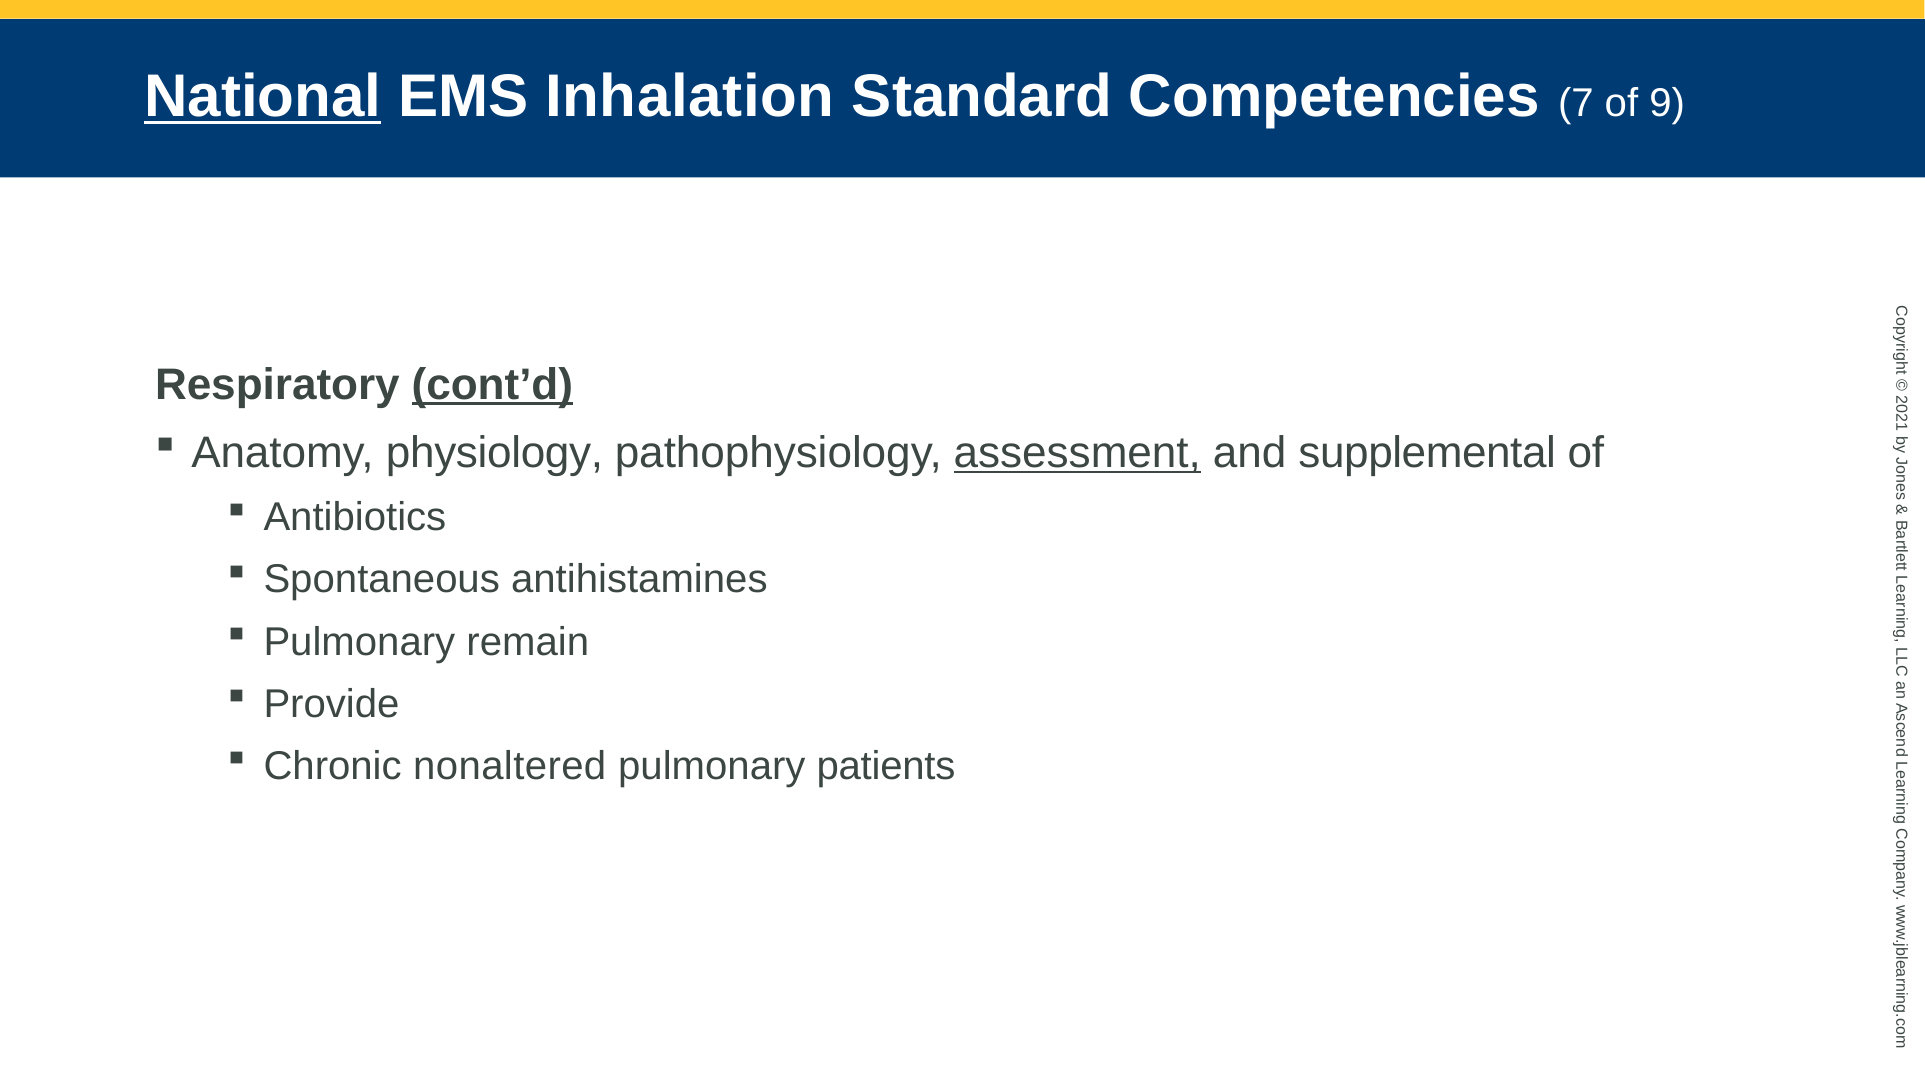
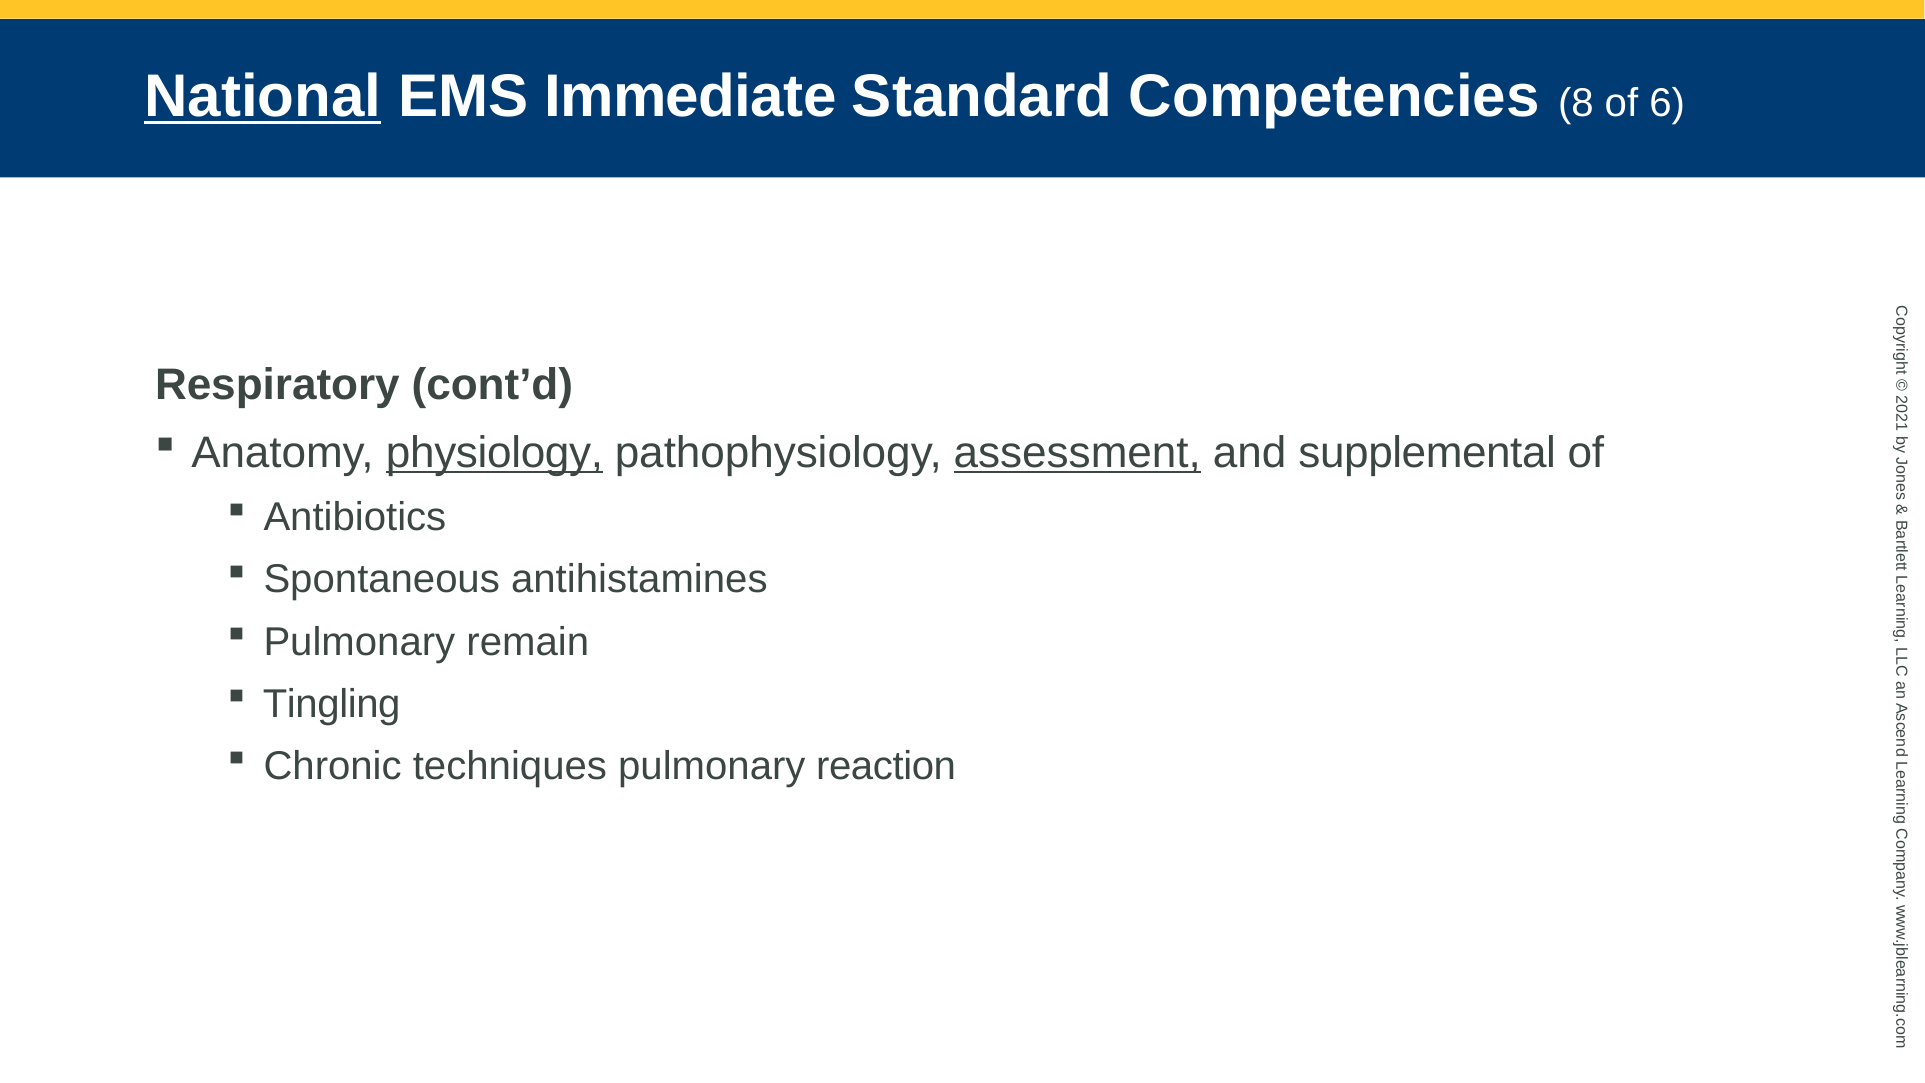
Inhalation: Inhalation -> Immediate (690, 97)
7: 7 -> 8 (1576, 103)
9: 9 -> 6 (1667, 103)
cont’d underline: present -> none (492, 385)
physiology underline: none -> present (494, 453)
Provide: Provide -> Tingling (332, 704)
nonaltered: nonaltered -> techniques (510, 766)
patients: patients -> reaction (886, 766)
